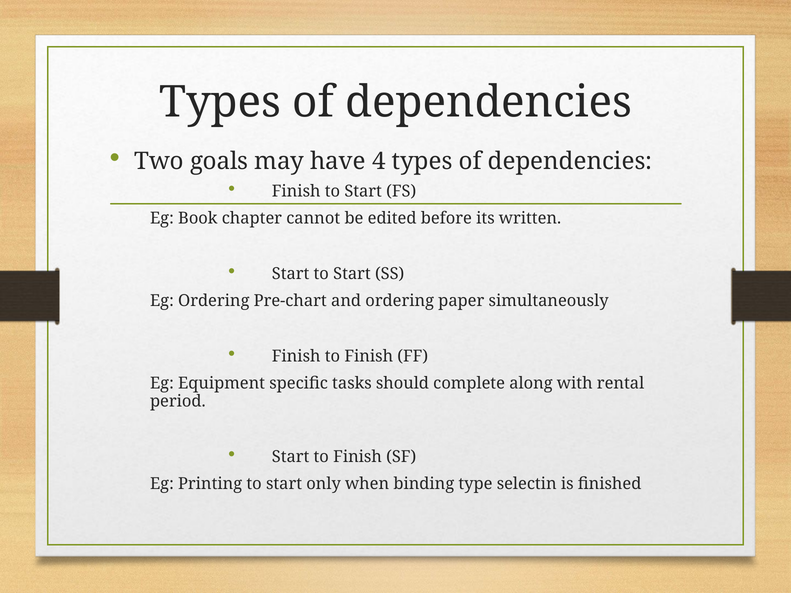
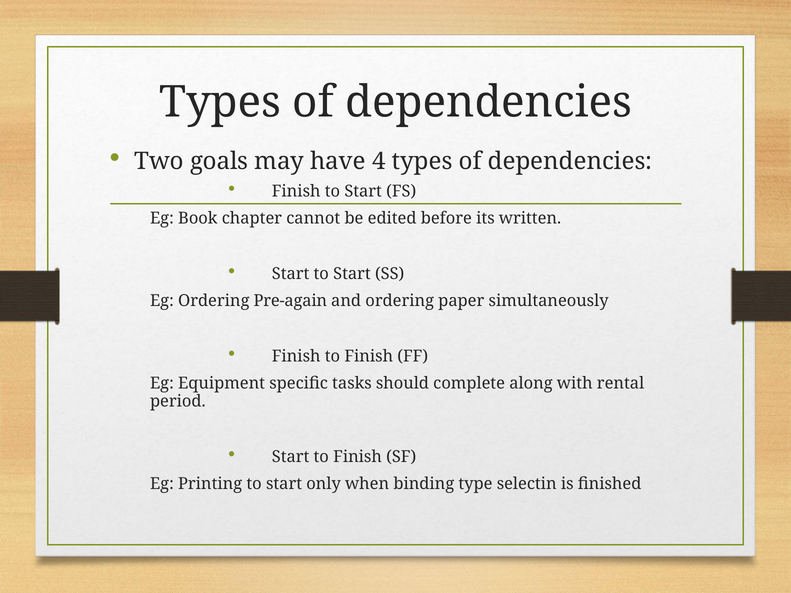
Pre-chart: Pre-chart -> Pre-again (290, 301)
